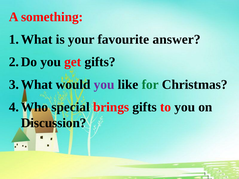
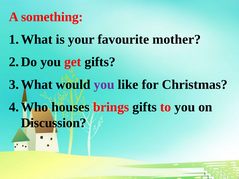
answer: answer -> mother (177, 39)
for colour: green -> black (150, 85)
special: special -> houses (71, 107)
